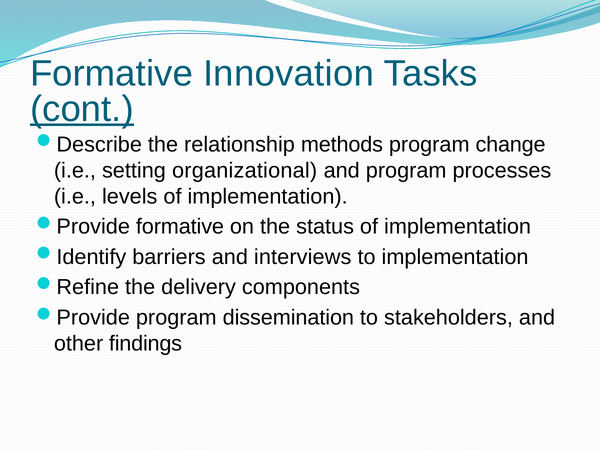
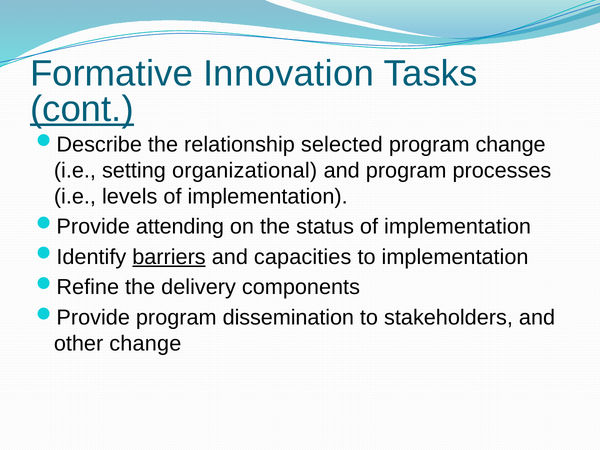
methods: methods -> selected (342, 144)
formative: formative -> attending (180, 227)
barriers underline: none -> present (169, 257)
interviews: interviews -> capacities (303, 257)
other findings: findings -> change (145, 344)
